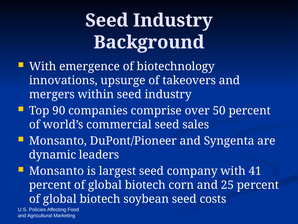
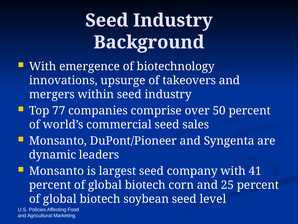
90: 90 -> 77 (59, 110)
costs: costs -> level (213, 199)
